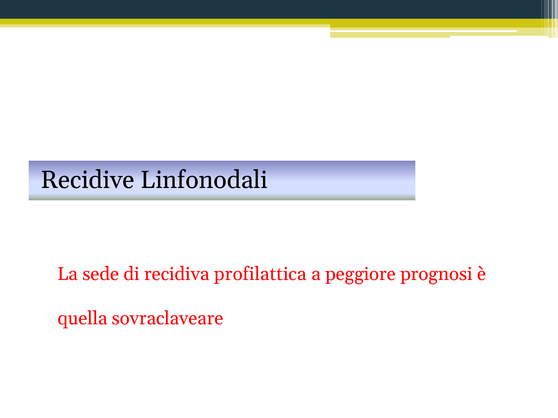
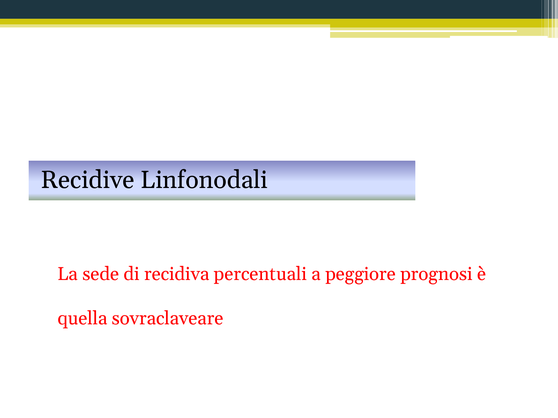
profilattica: profilattica -> percentuali (260, 274)
